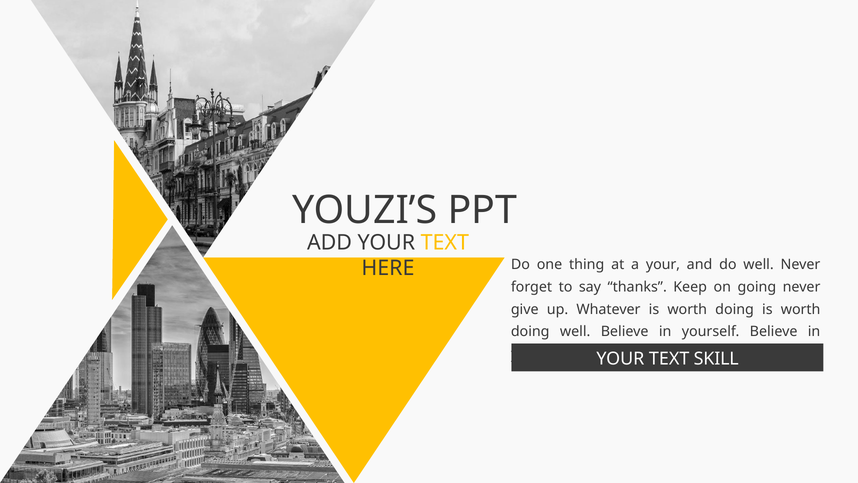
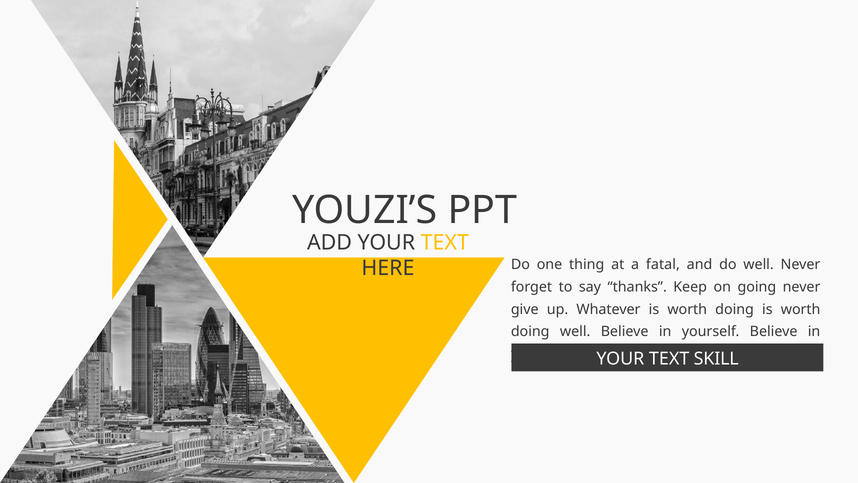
a your: your -> fatal (663, 264)
